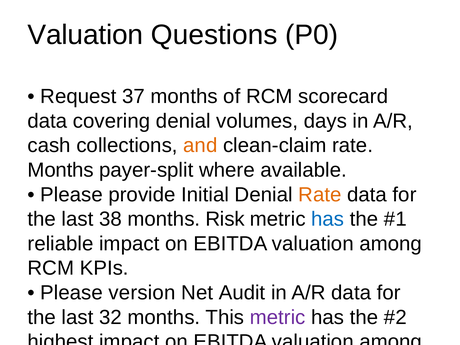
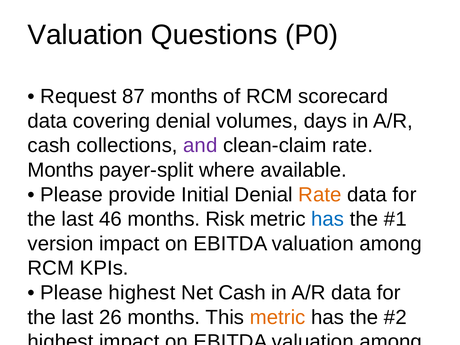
37: 37 -> 87 (134, 96)
and colour: orange -> purple (200, 146)
38: 38 -> 46 (110, 219)
reliable: reliable -> version (60, 244)
Please version: version -> highest (142, 293)
Net Audit: Audit -> Cash (242, 293)
32: 32 -> 26 (110, 317)
metric colour: purple -> orange (278, 317)
